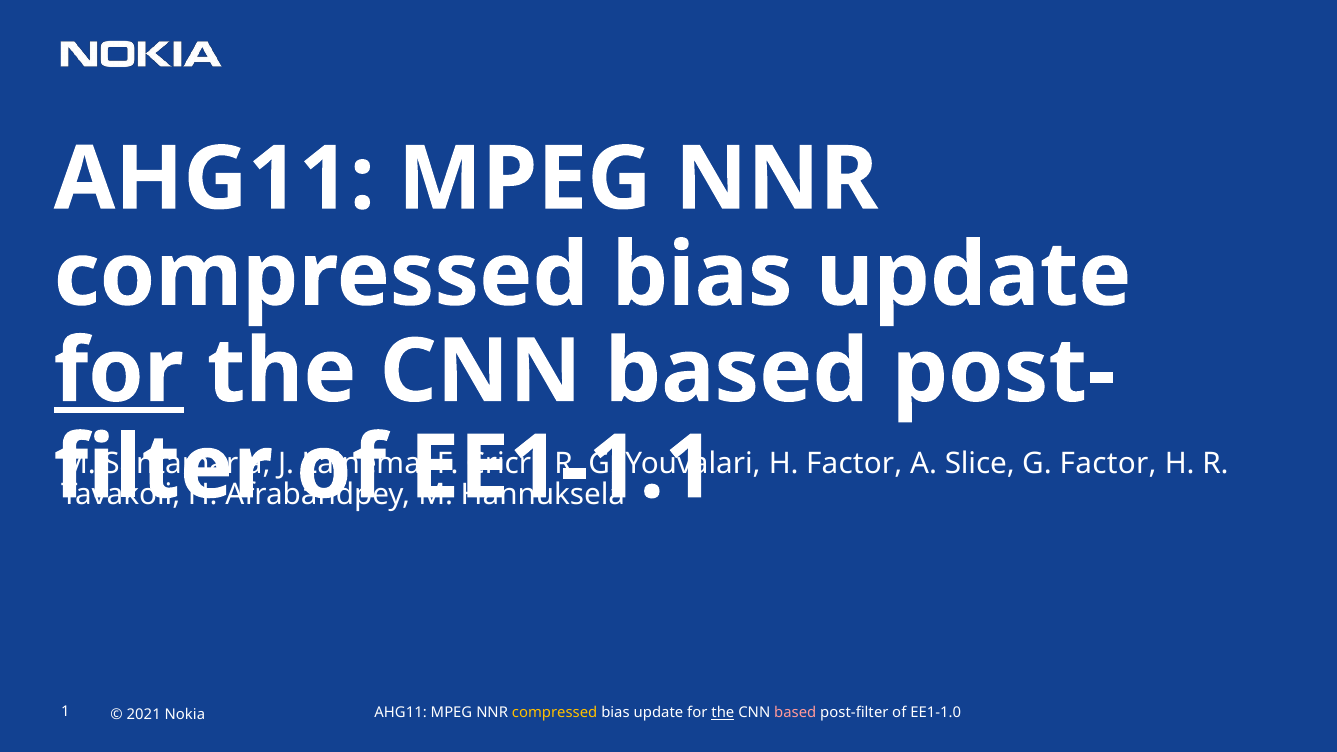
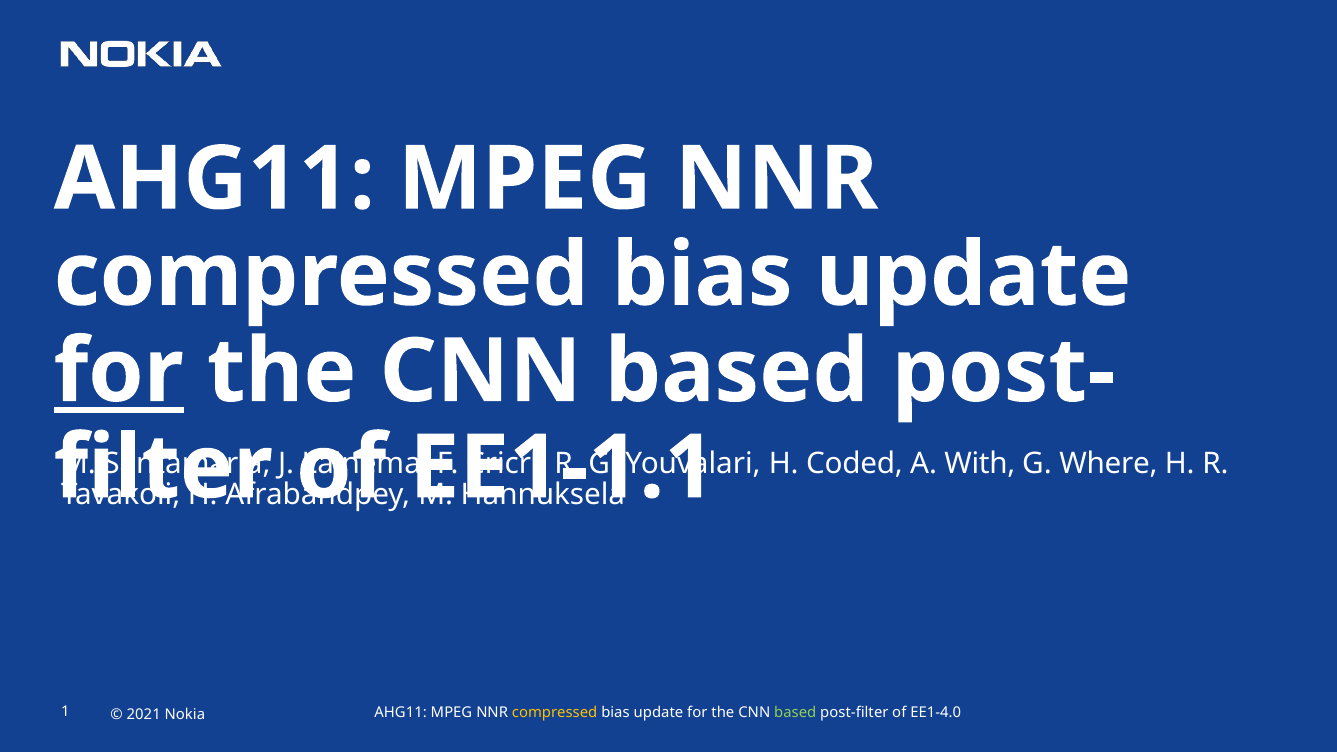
H Factor: Factor -> Coded (854, 463)
Slice: Slice -> With (980, 463)
G Factor: Factor -> Where (1108, 463)
the underline: present -> none (723, 713)
based colour: pink -> light green (795, 713)
EE1-1.0: EE1-1.0 -> EE1-4.0 (936, 713)
